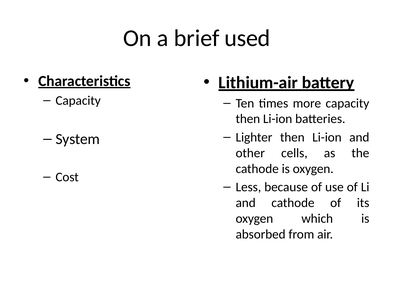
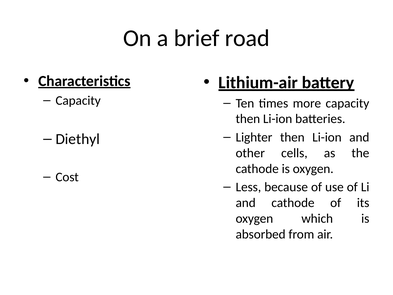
used: used -> road (247, 38)
System: System -> Diethyl (78, 139)
